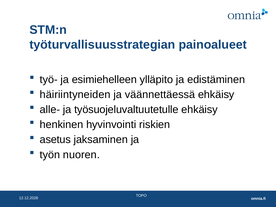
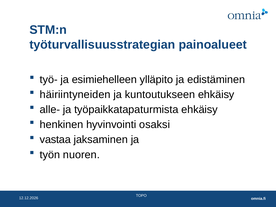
väännettäessä: väännettäessä -> kuntoutukseen (160, 95)
työsuojeluvaltuutetulle: työsuojeluvaltuutetulle -> työpaikkatapaturmista (126, 110)
riskien: riskien -> osaksi (155, 125)
asetus: asetus -> vastaa (55, 140)
